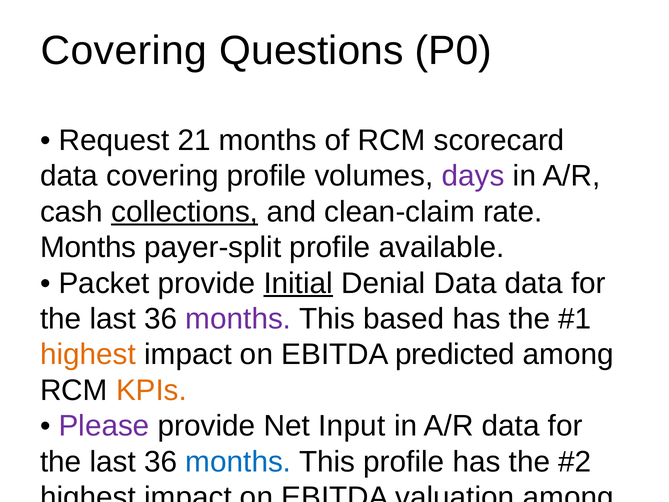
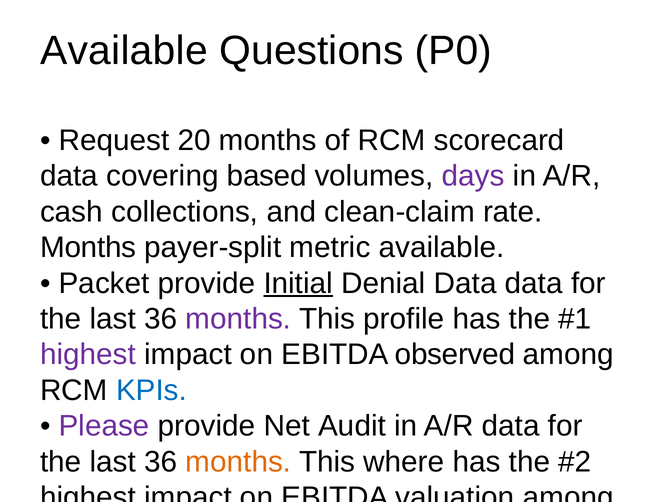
Covering: Covering -> Available (124, 51)
21: 21 -> 20 (194, 140)
covering profile: profile -> based (267, 176)
collections underline: present -> none (185, 212)
payer-split profile: profile -> metric (330, 247)
based: based -> profile (404, 319)
highest colour: orange -> purple (88, 354)
predicted: predicted -> observed (455, 354)
KPIs colour: orange -> blue (152, 390)
Input: Input -> Audit (352, 426)
months colour: blue -> orange (238, 461)
This profile: profile -> where (404, 461)
